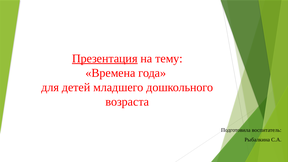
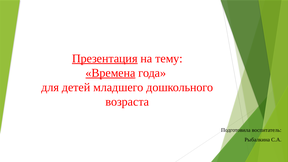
Времена underline: none -> present (110, 73)
